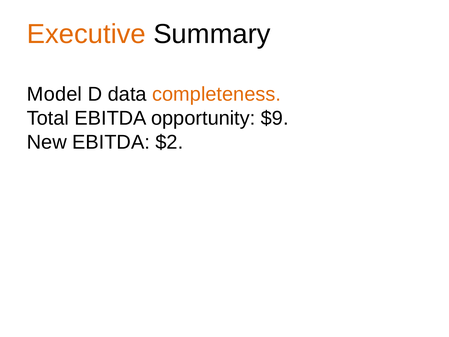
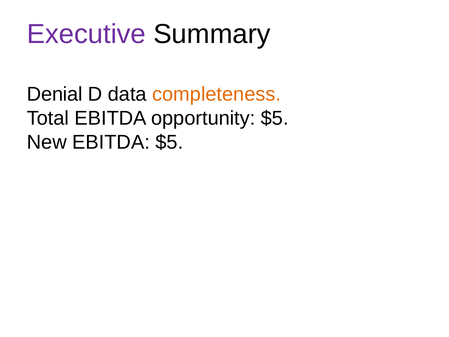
Executive colour: orange -> purple (86, 34)
Model: Model -> Denial (55, 94)
opportunity $9: $9 -> $5 (275, 118)
EBITDA $2: $2 -> $5 (169, 142)
